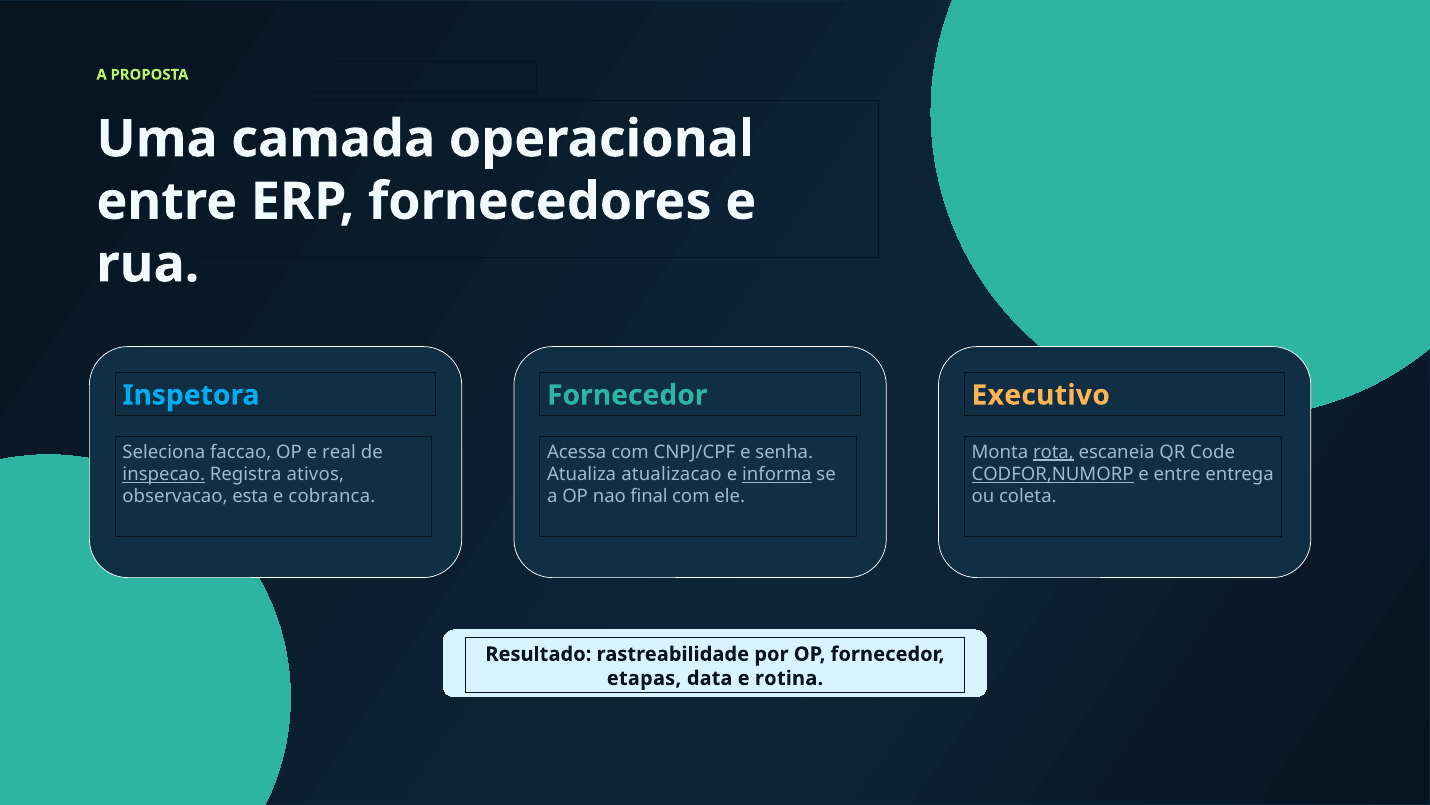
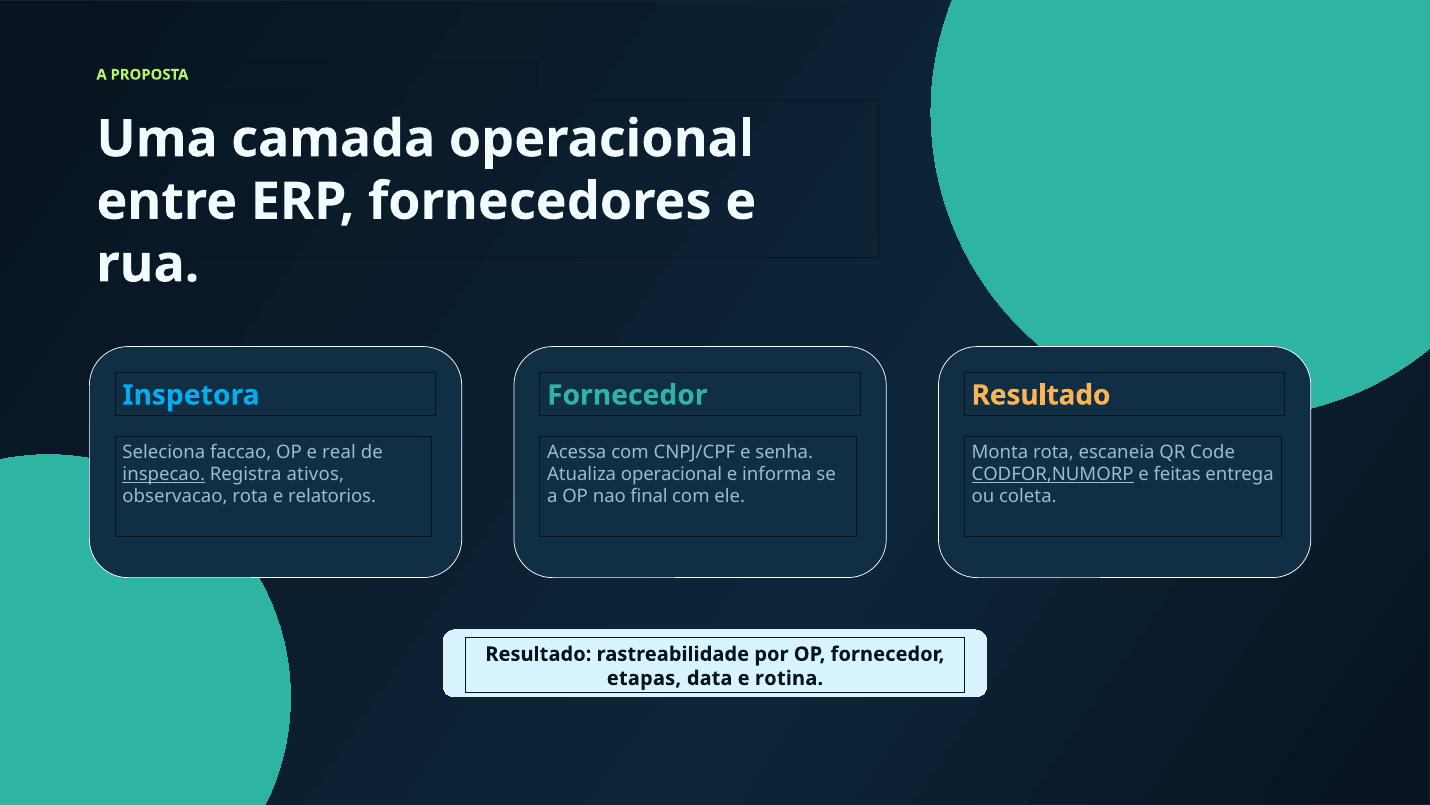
Executivo: Executivo -> Resultado (1041, 395)
rota underline: present -> none (1053, 452)
Atualiza atualizacao: atualizacao -> operacional (672, 474)
informa underline: present -> none (777, 474)
e entre: entre -> feitas (1177, 474)
observacao esta: esta -> rota (250, 496)
cobranca: cobranca -> relatorios (332, 496)
